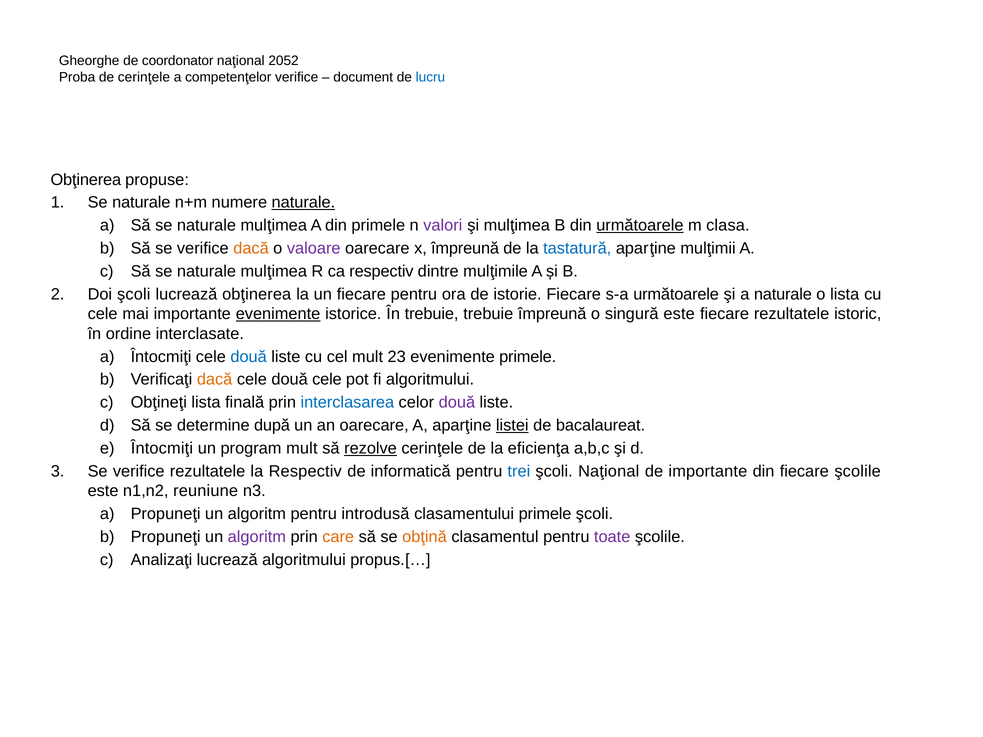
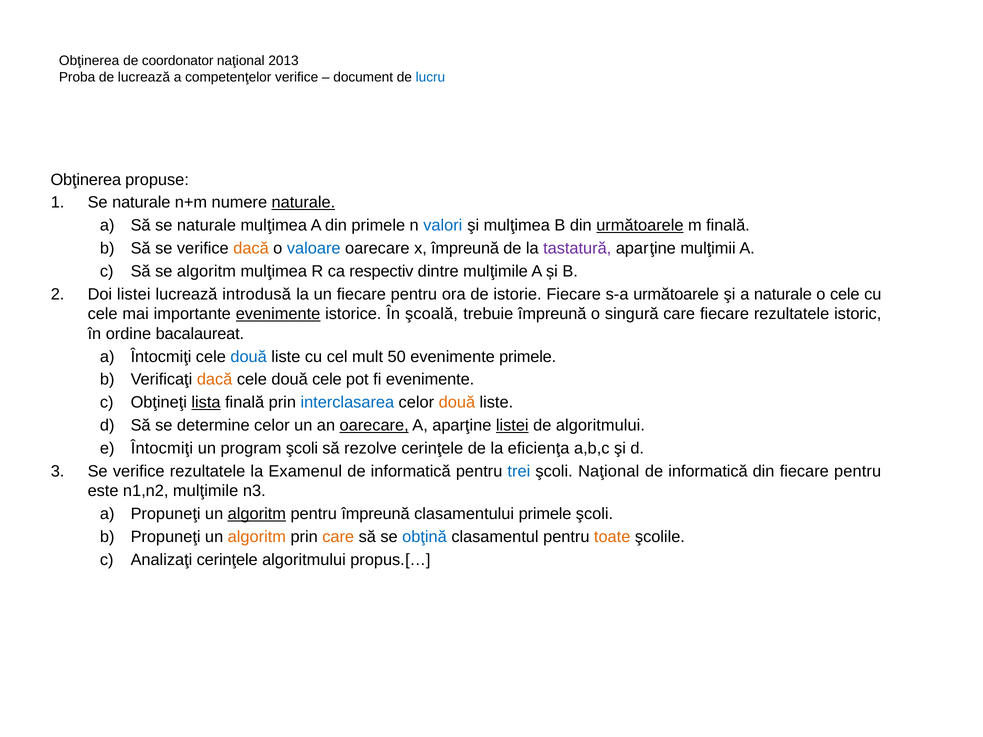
Gheorghe: Gheorghe -> Obţinerea (89, 61)
2052: 2052 -> 2013 (284, 61)
de cerinţele: cerinţele -> lucrează (144, 77)
valori colour: purple -> blue (443, 226)
m clasa: clasa -> finală (728, 226)
valoare colour: purple -> blue (314, 249)
tastatură colour: blue -> purple (577, 249)
naturale: naturale -> algoritm (206, 272)
Doi şcoli: şcoli -> listei (134, 294)
lucrează obţinerea: obţinerea -> introdusă (257, 294)
o lista: lista -> cele (845, 294)
În trebuie: trebuie -> şcoală (431, 314)
singură este: este -> care (679, 314)
interclasate: interclasate -> bacalaureat (200, 334)
23: 23 -> 50 (397, 357)
fi algoritmului: algoritmului -> evenimente (430, 380)
lista underline: none -> present (206, 403)
două colour: purple -> orange (457, 403)
determine după: după -> celor (272, 426)
oarecare underline: none -> present (374, 426)
de bacalaureat: bacalaureat -> algoritmului (600, 426)
program mult: mult -> şcoli (302, 449)
rezolve underline: present -> none (371, 449)
la Respectiv: Respectiv -> Examenul (305, 471)
importante: importante -> informatică (708, 471)
din fiecare şcolile: şcolile -> pentru (858, 471)
n1,n2 reuniune: reuniune -> mulţimile (206, 491)
algoritm underline: none -> present (257, 514)
pentru introdusă: introdusă -> împreună (376, 514)
algoritm colour: purple -> orange (257, 537)
obţină colour: orange -> blue (424, 537)
toate colour: purple -> orange (612, 537)
Analizaţi lucrează: lucrează -> cerinţele (227, 560)
